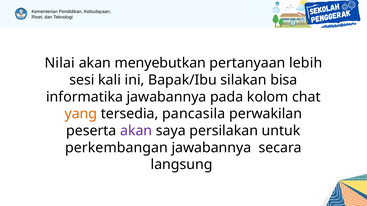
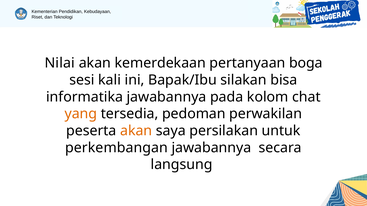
menyebutkan: menyebutkan -> kemerdekaan (160, 63)
lebih: lebih -> boga (306, 63)
pancasila: pancasila -> pedoman (194, 114)
akan colour: purple -> orange (136, 131)
